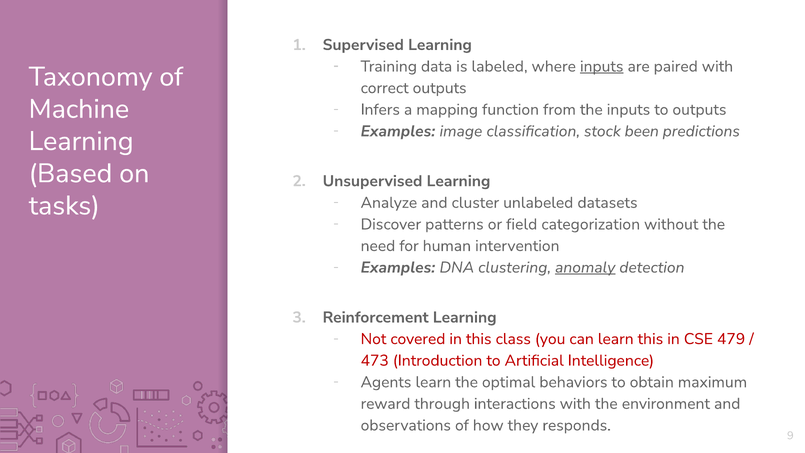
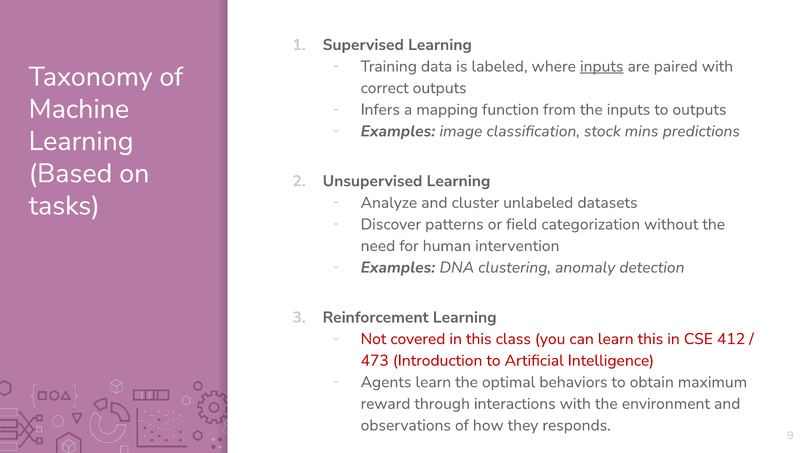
been: been -> mins (642, 131)
anomaly underline: present -> none (585, 267)
479: 479 -> 412 (731, 339)
